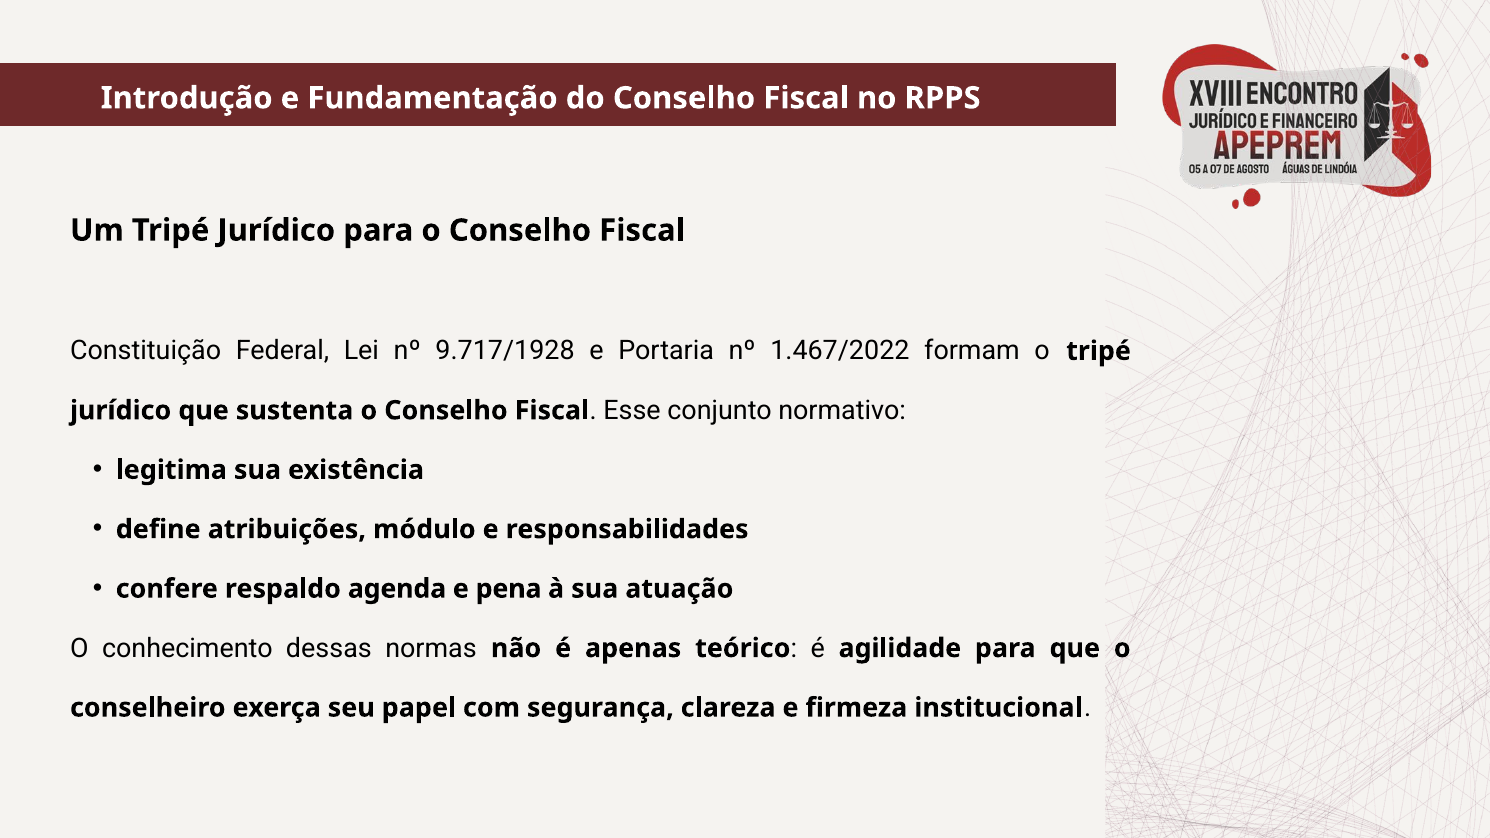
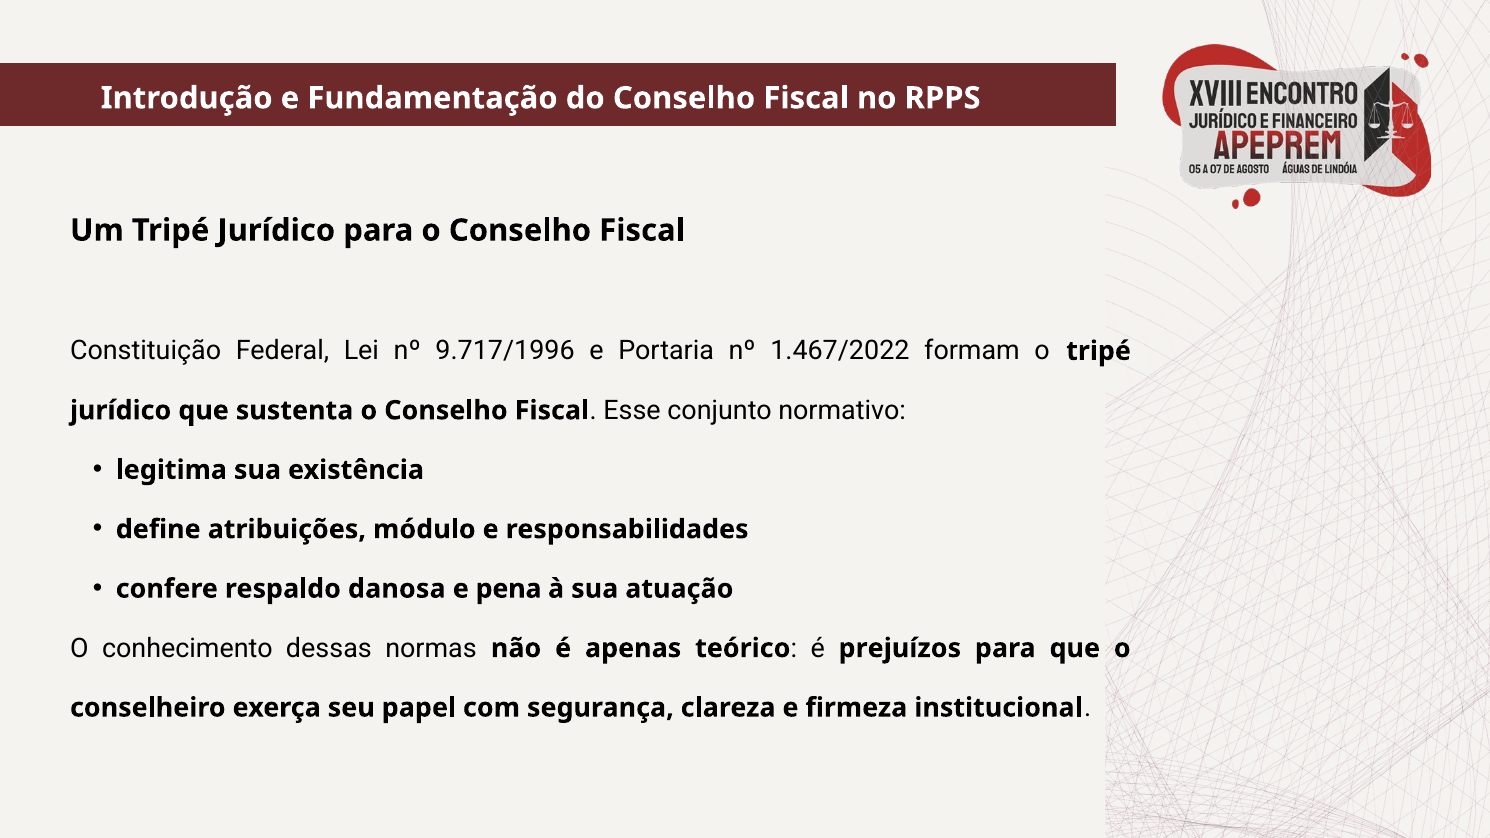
9.717/1928: 9.717/1928 -> 9.717/1996 (505, 351)
agenda: agenda -> danosa (397, 589)
agilidade: agilidade -> prejuízos (900, 648)
